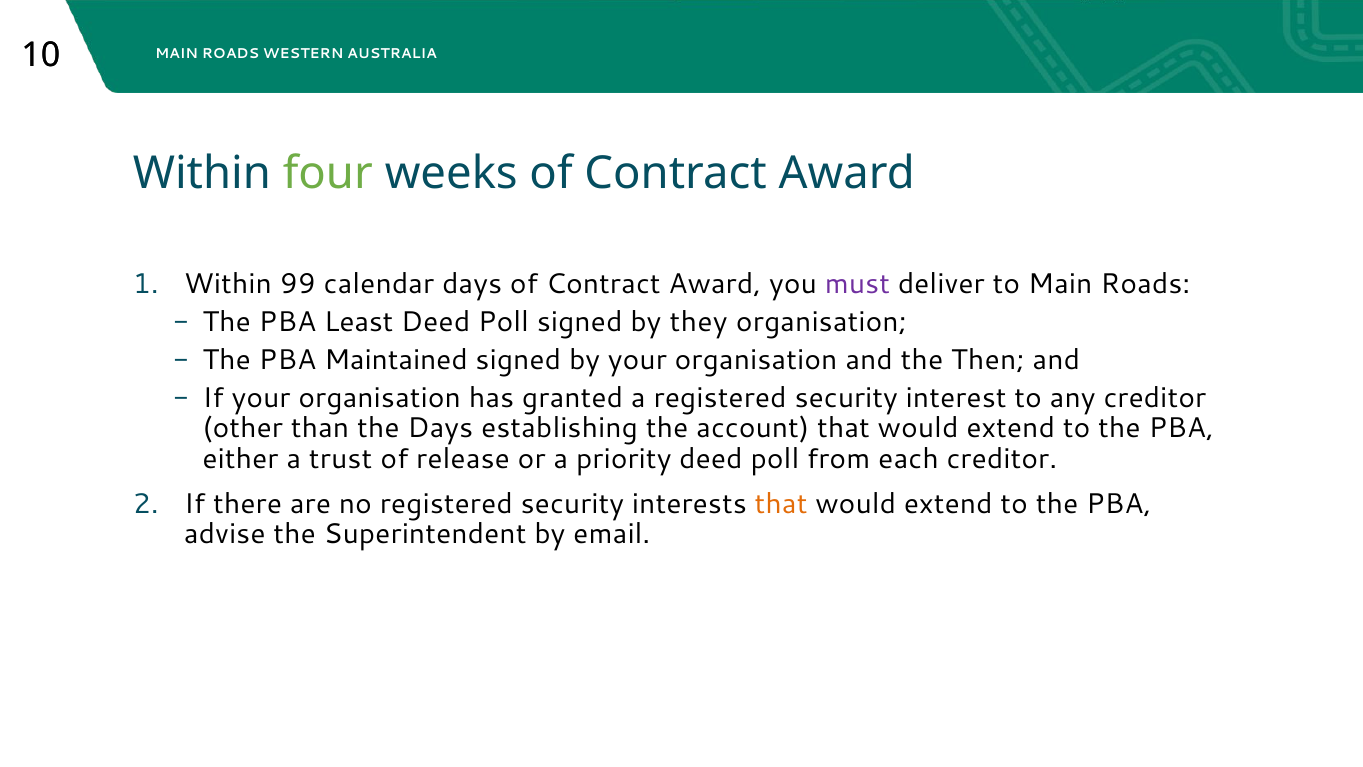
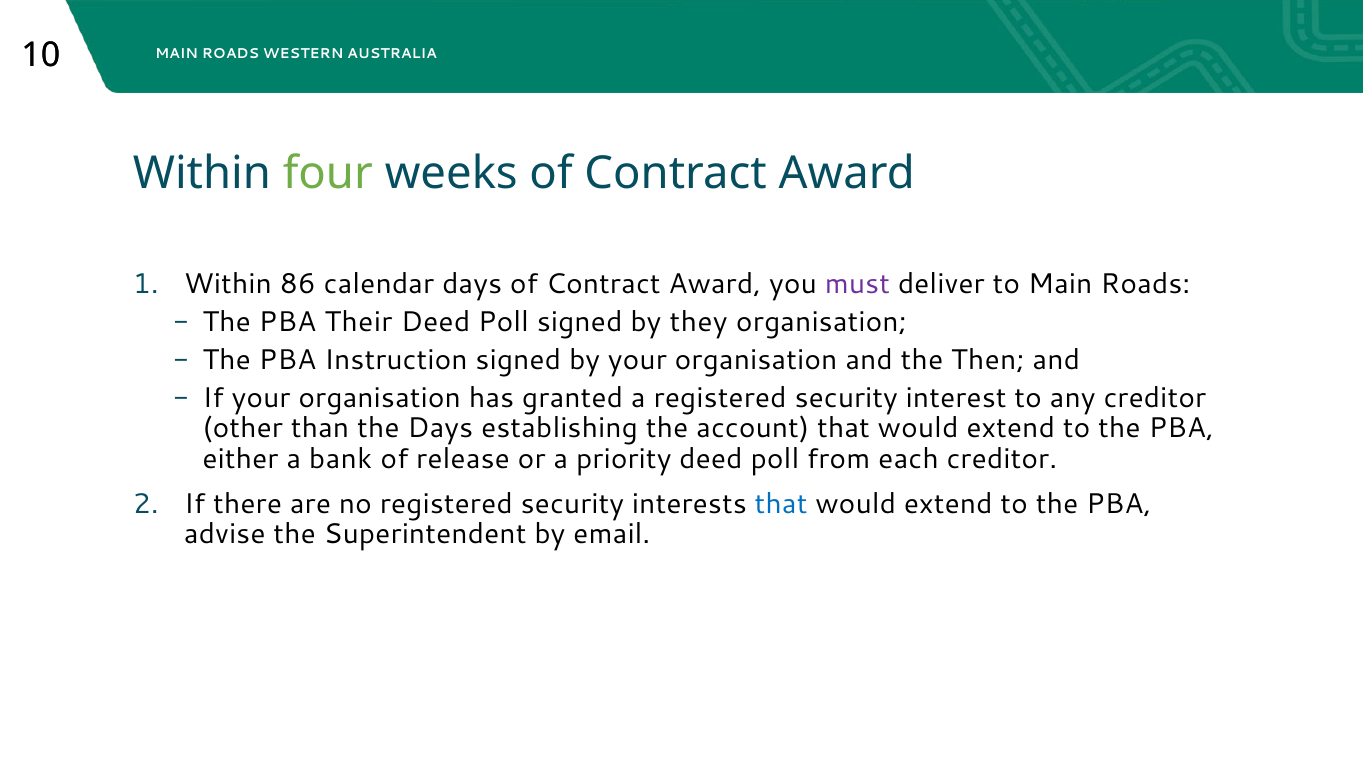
99: 99 -> 86 (298, 284)
Least: Least -> Their (358, 322)
Maintained: Maintained -> Instruction (396, 360)
trust: trust -> bank (341, 459)
that colour: orange -> blue (781, 504)
